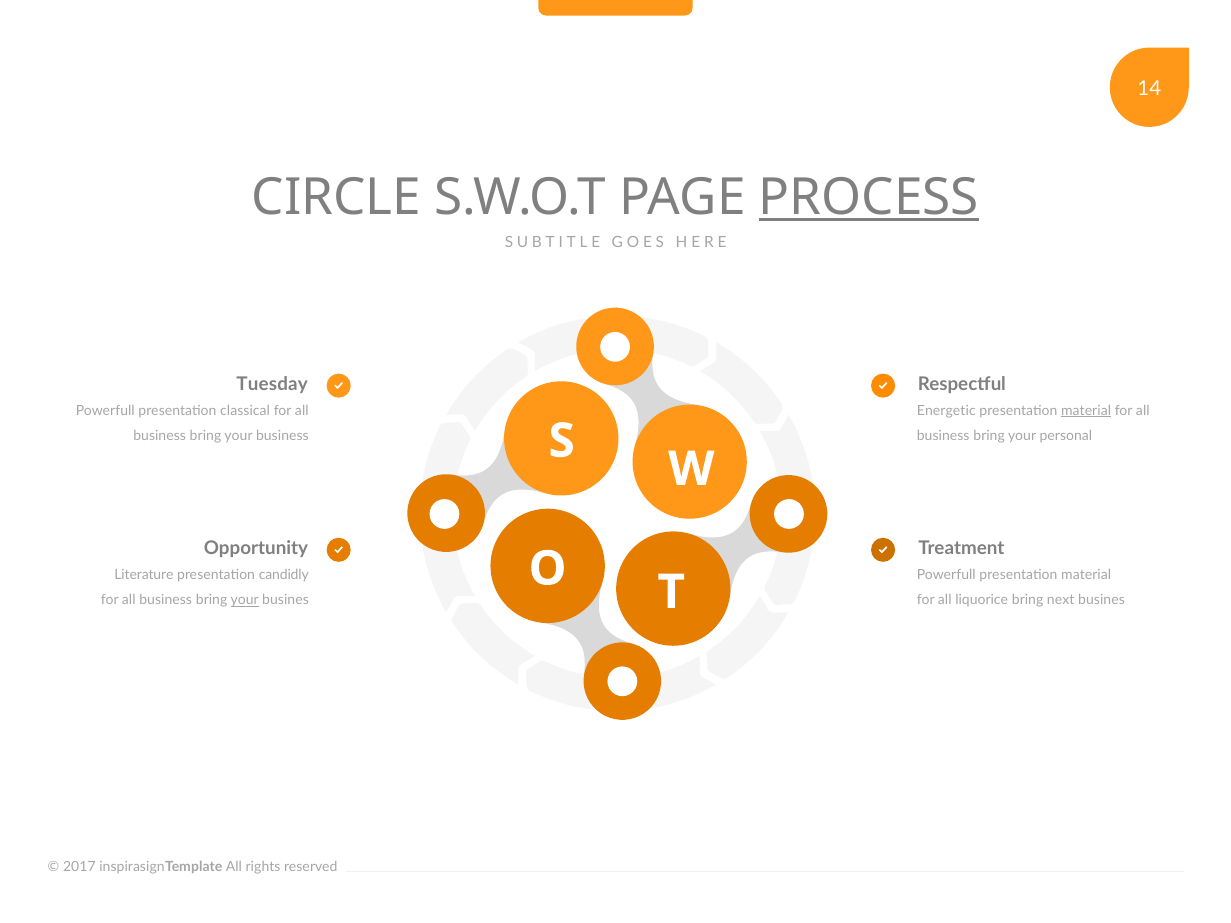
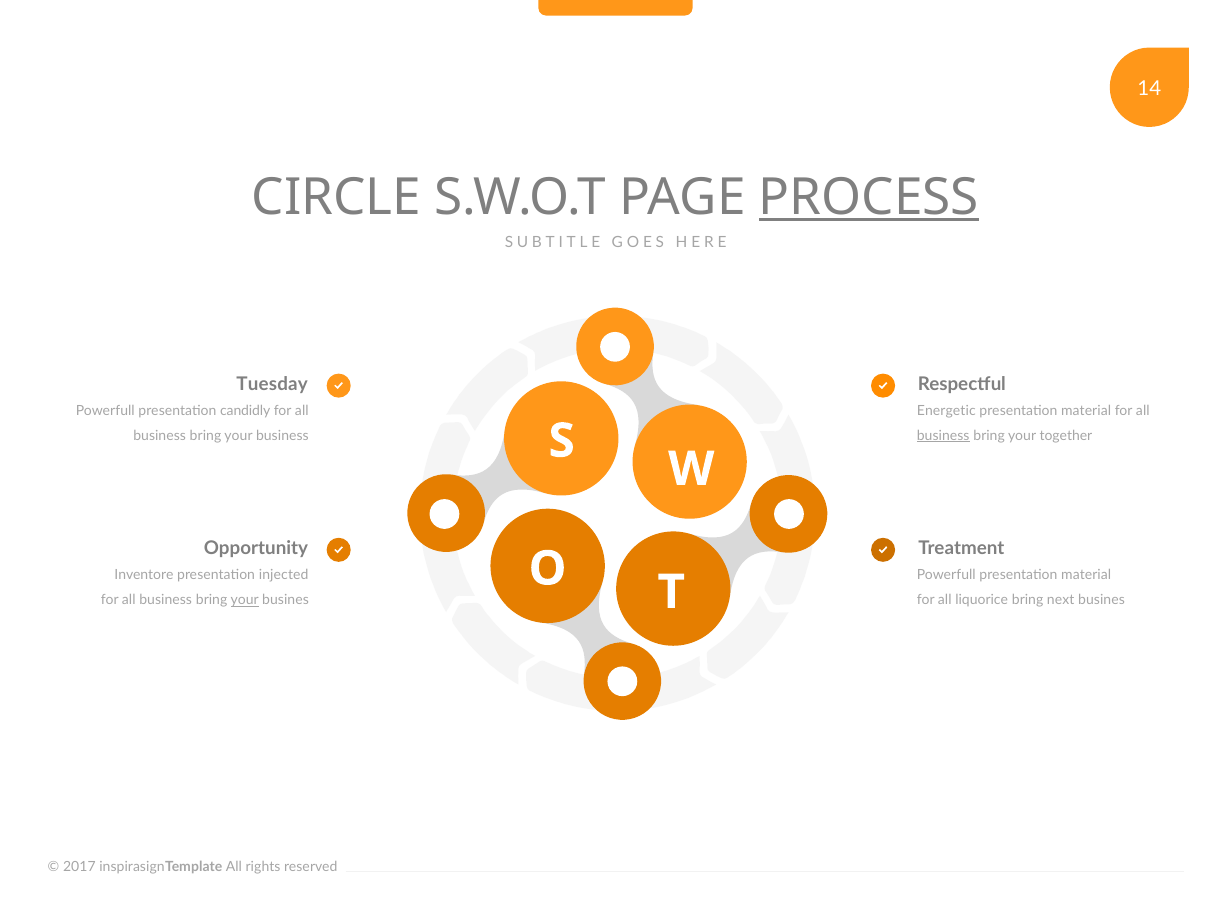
classical: classical -> candidly (245, 411)
material underline: present -> none (1086, 411)
business underline: none -> present (943, 436)
personal: personal -> together (1066, 436)
Literature: Literature -> Inventore (144, 575)
candidly: candidly -> injected (284, 575)
